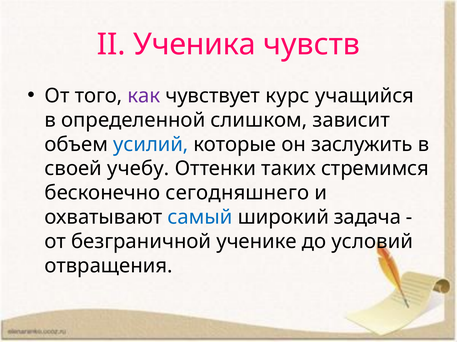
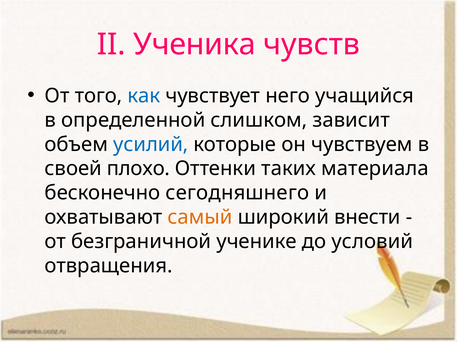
как colour: purple -> blue (144, 96)
курс: курс -> него (288, 96)
заслужить: заслужить -> чувствуем (362, 145)
учебу: учебу -> плохо (138, 169)
стремимся: стремимся -> материала (375, 169)
самый colour: blue -> orange (200, 218)
задача: задача -> внести (367, 218)
